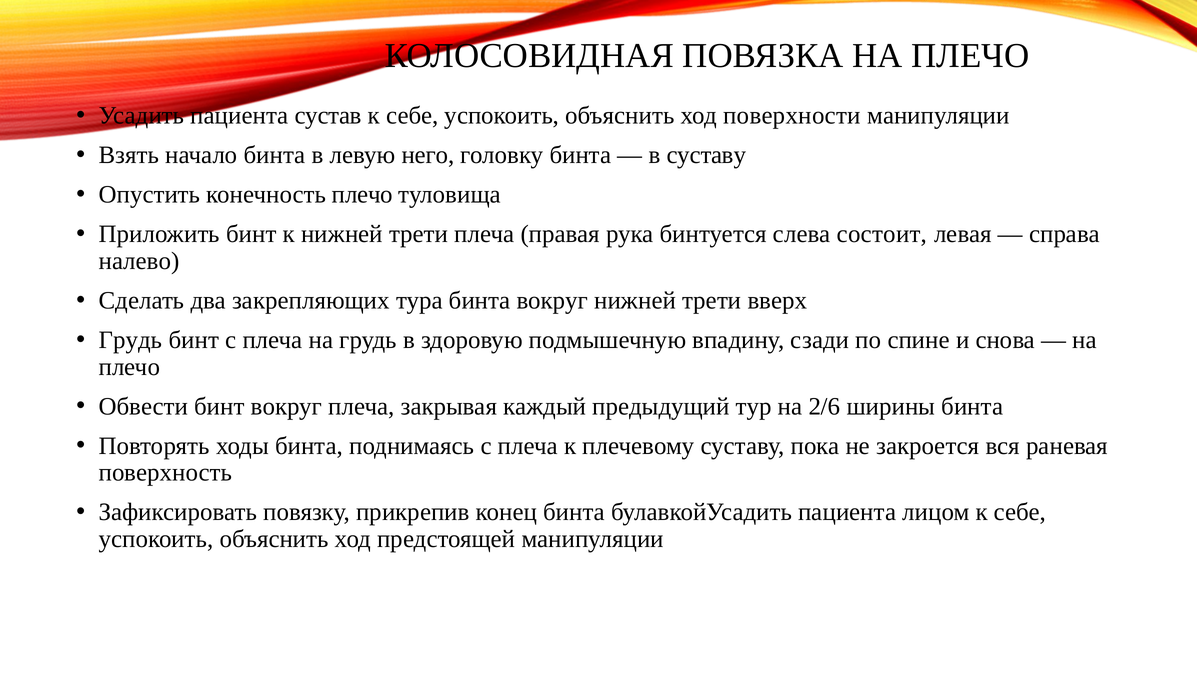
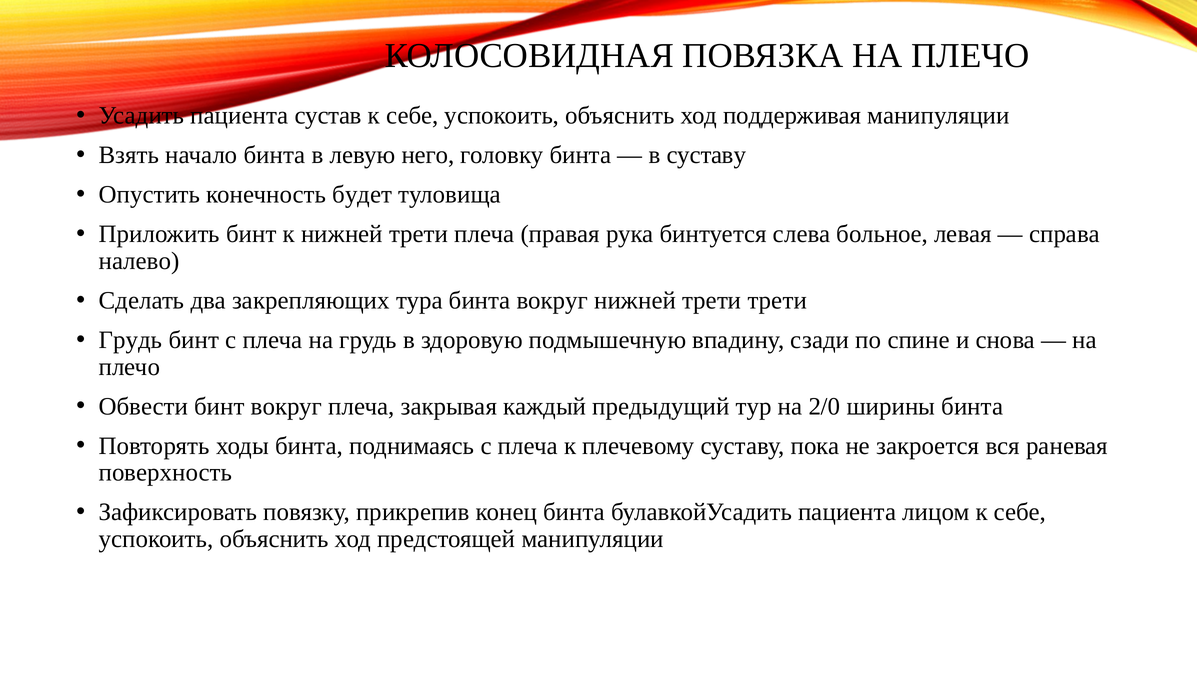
поверхности: поверхности -> поддерживая (792, 115)
конечность плечо: плечо -> будет (362, 194)
состоит: состоит -> больное (882, 234)
трети вверх: вверх -> трети (777, 300)
2/6: 2/6 -> 2/0 (824, 406)
